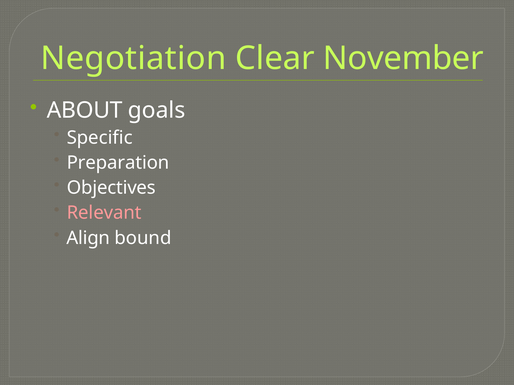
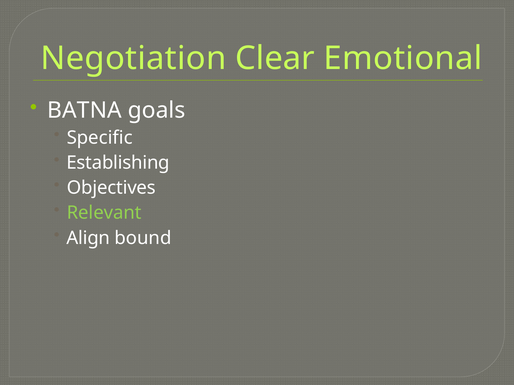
November: November -> Emotional (403, 59)
ABOUT: ABOUT -> BATNA (84, 110)
Preparation: Preparation -> Establishing (118, 163)
Relevant colour: pink -> light green (104, 213)
